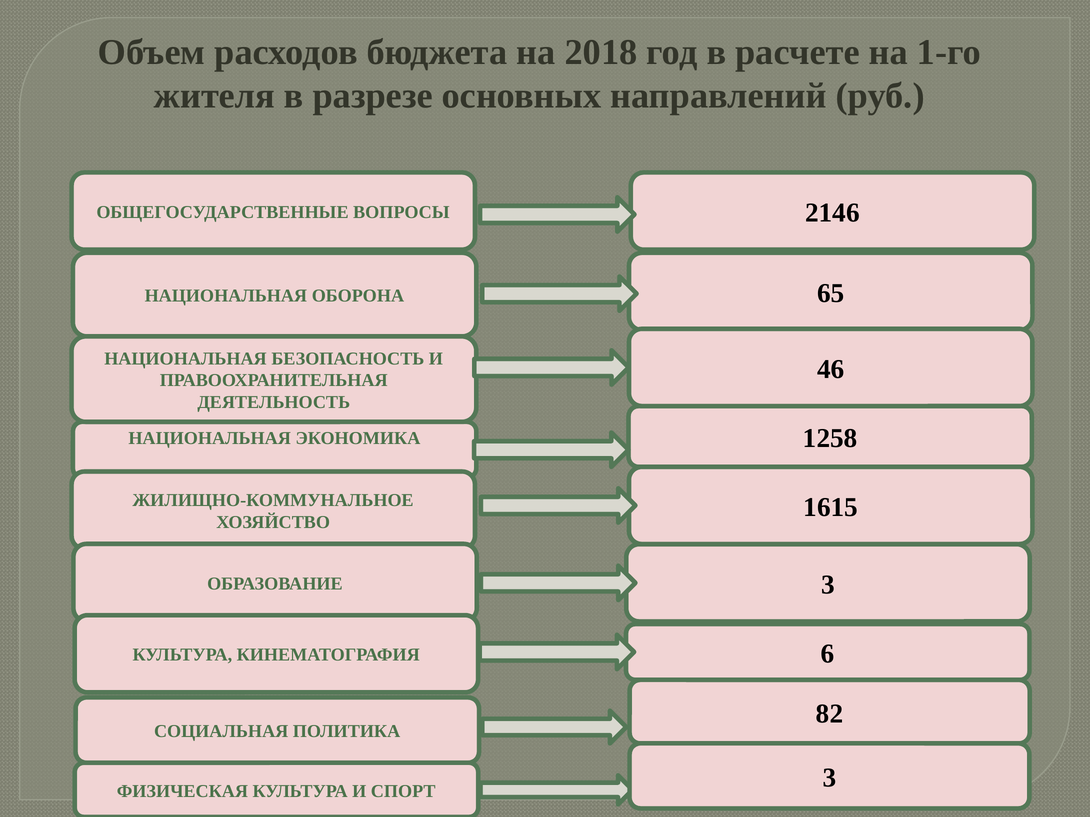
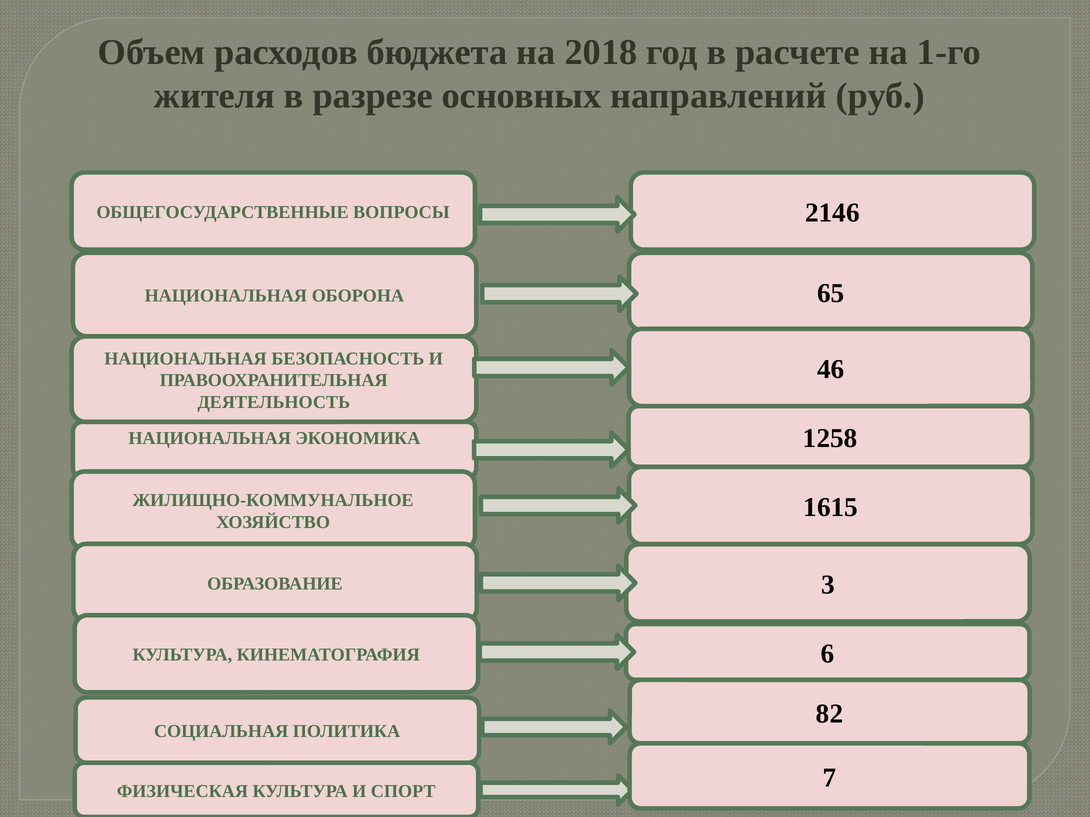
СПОРТ 3: 3 -> 7 (829, 778)
